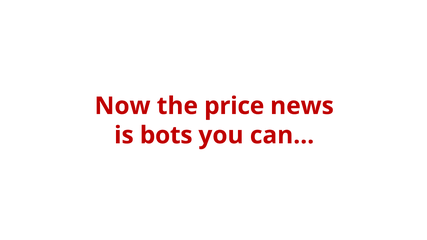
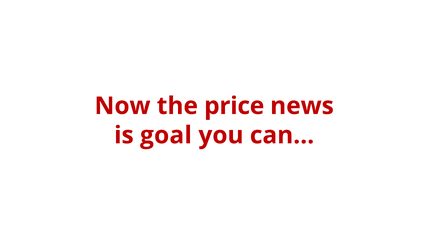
bots: bots -> goal (166, 135)
